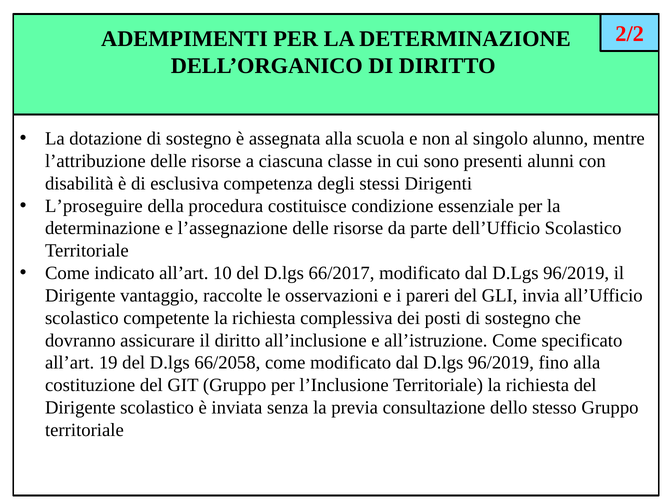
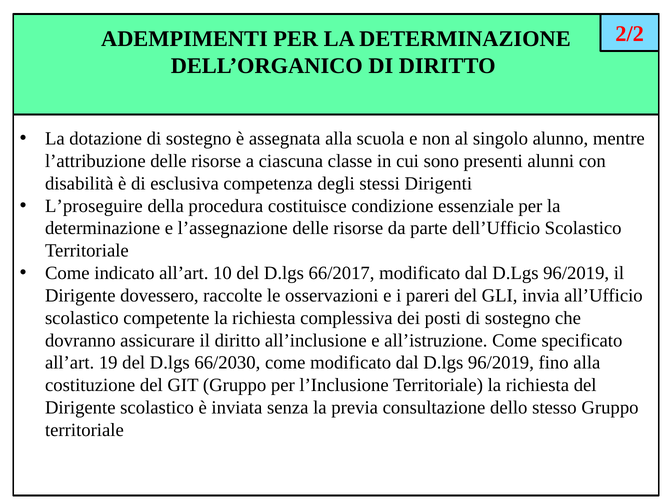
vantaggio: vantaggio -> dovessero (159, 296)
66/2058: 66/2058 -> 66/2030 (227, 363)
